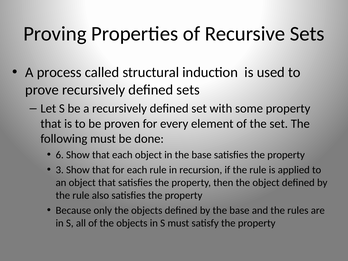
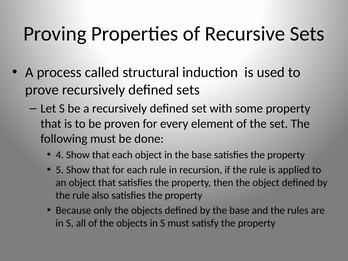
6: 6 -> 4 (60, 155)
3: 3 -> 5 (60, 170)
